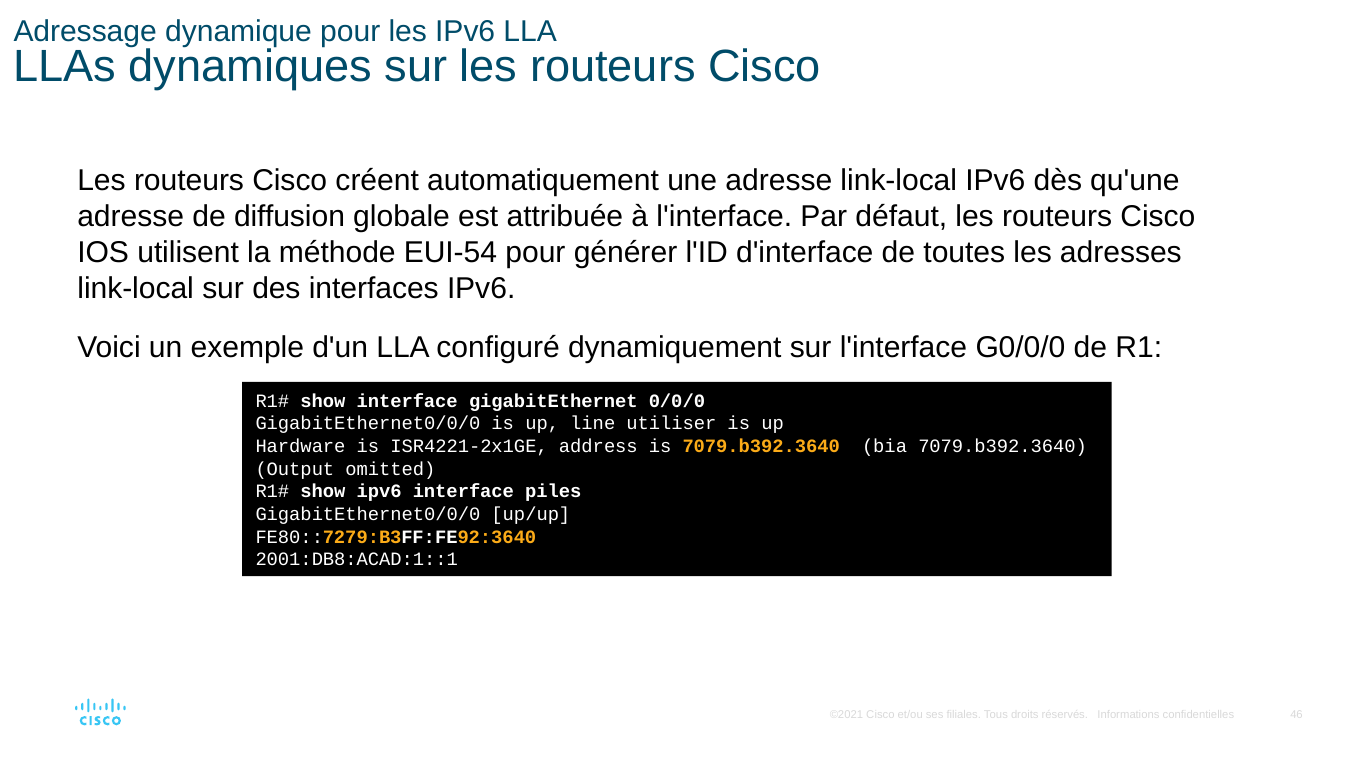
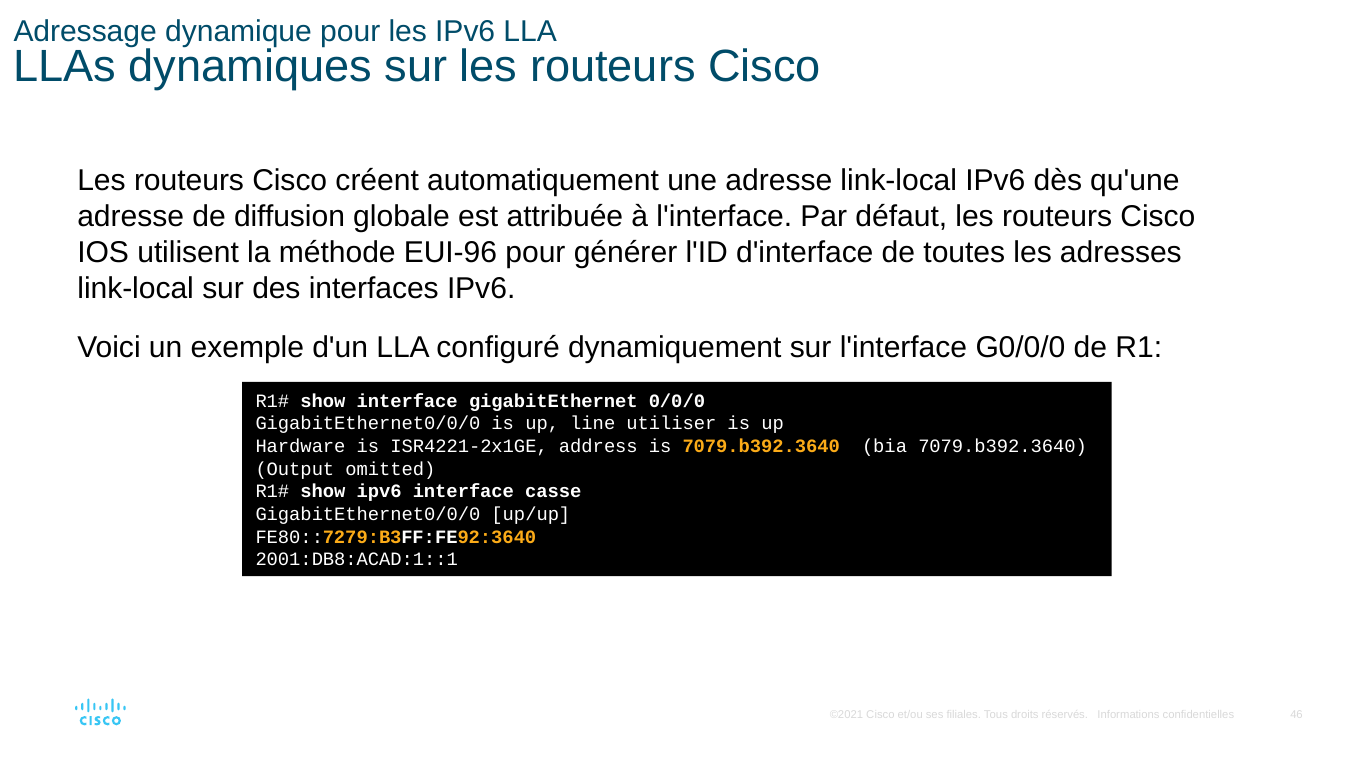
EUI-54: EUI-54 -> EUI-96 (450, 252)
piles: piles -> casse (553, 491)
